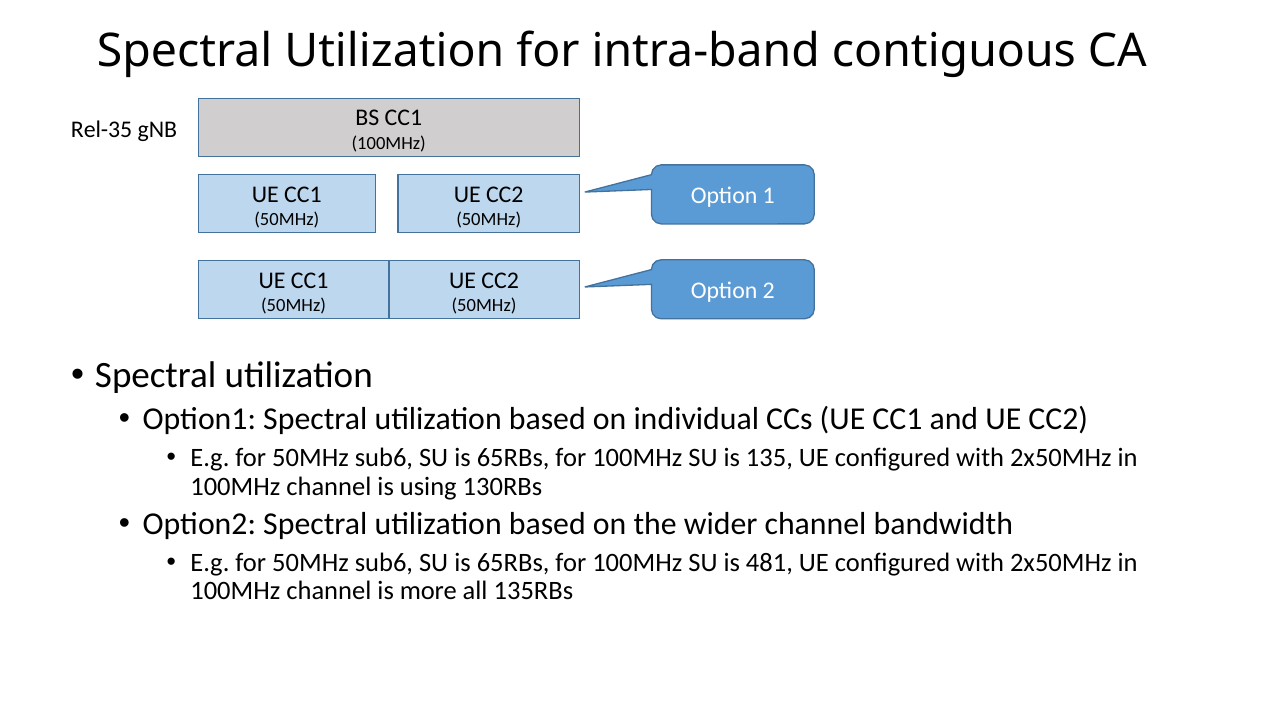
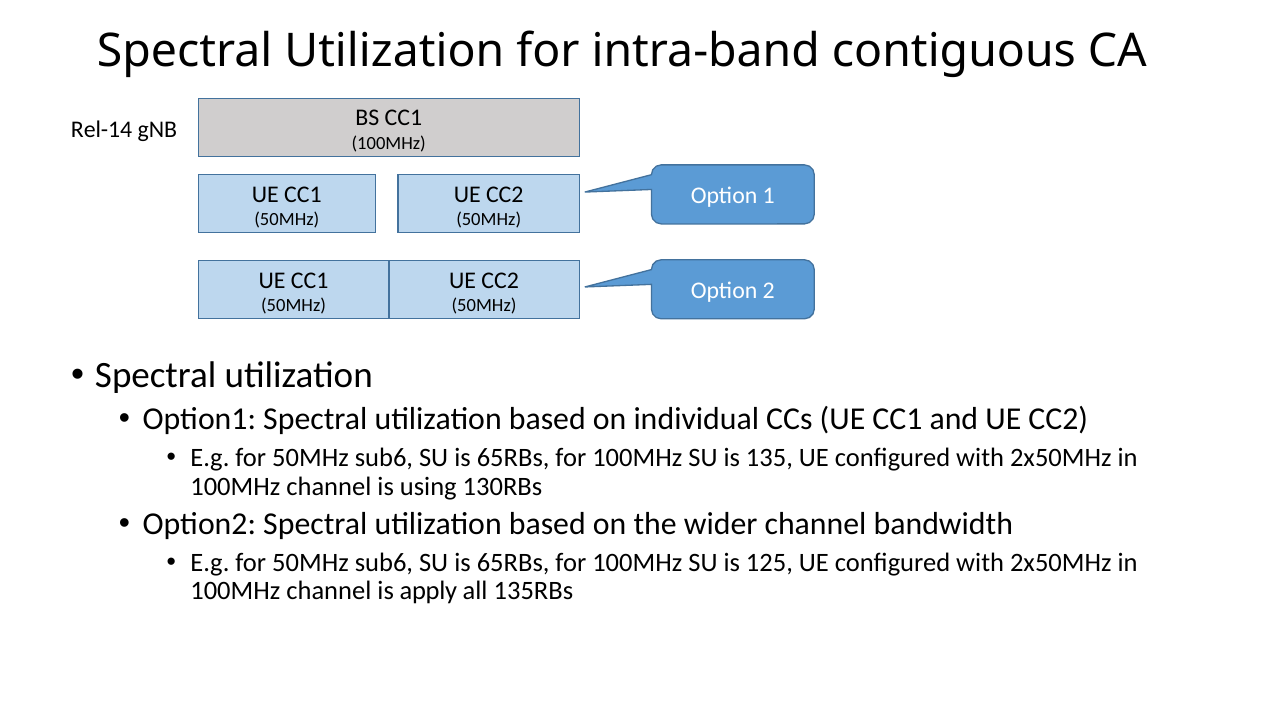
Rel-35: Rel-35 -> Rel-14 (102, 130)
481: 481 -> 125 (769, 562)
more: more -> apply (428, 591)
